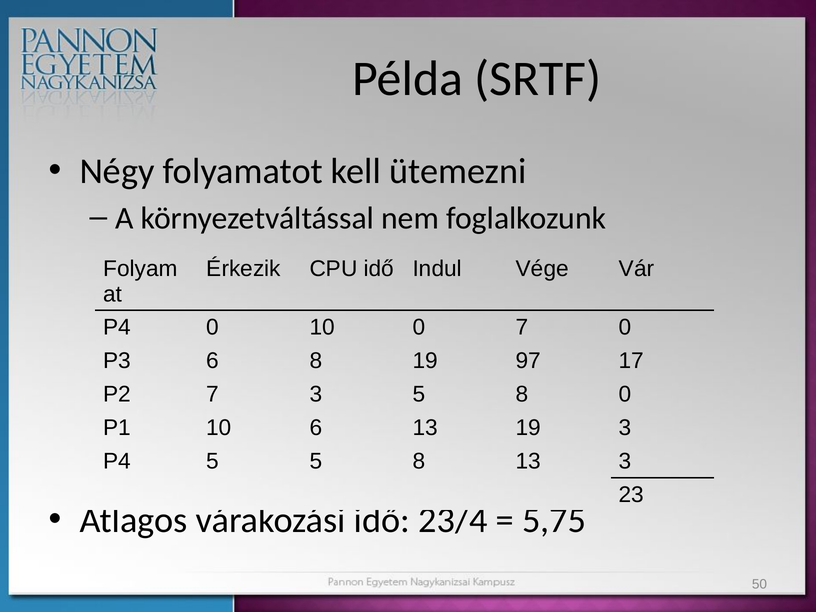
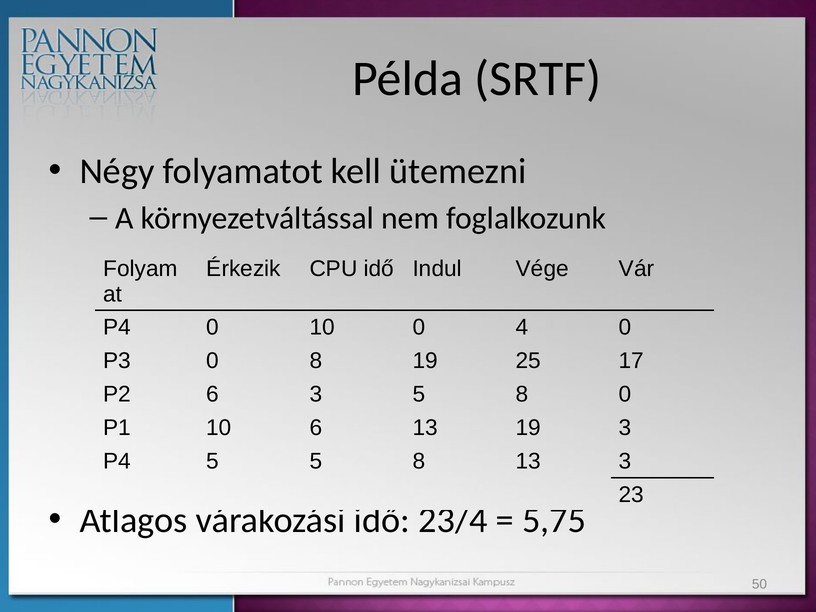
0 7: 7 -> 4 (522, 327)
P3 6: 6 -> 0 (213, 361)
97: 97 -> 25 (528, 361)
P2 7: 7 -> 6 (213, 394)
